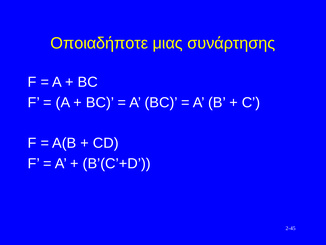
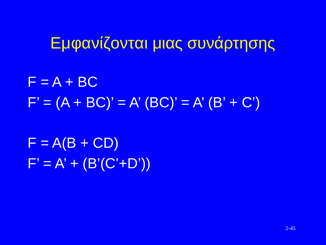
Οποιαδήποτε: Οποιαδήποτε -> Εμφανίζονται (99, 43)
